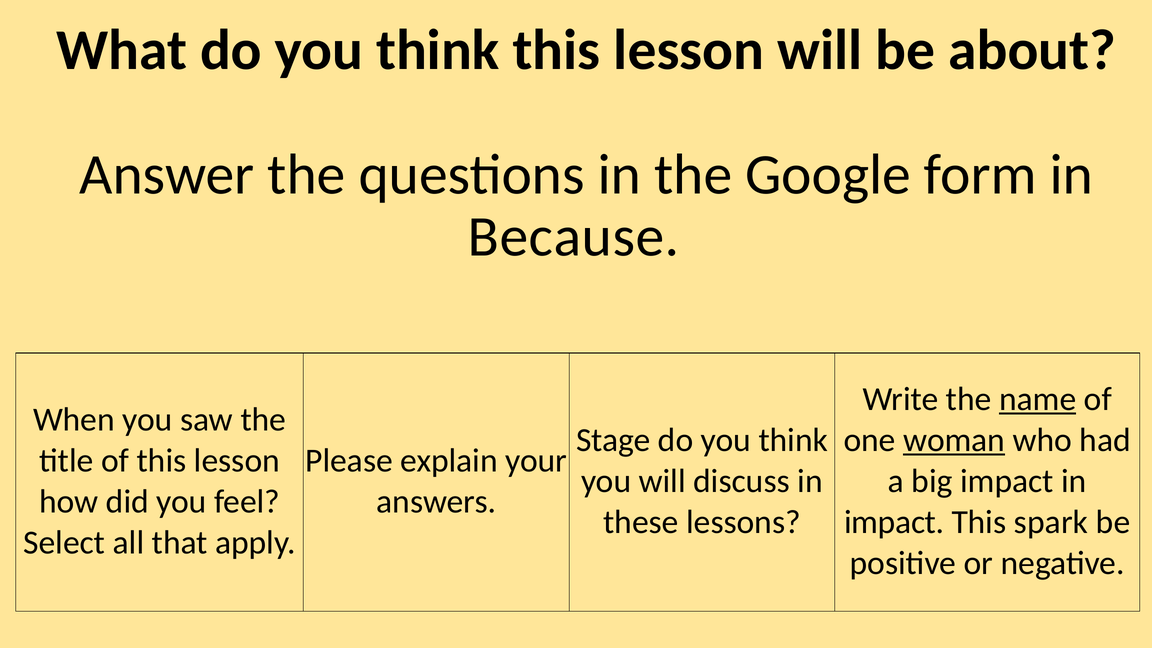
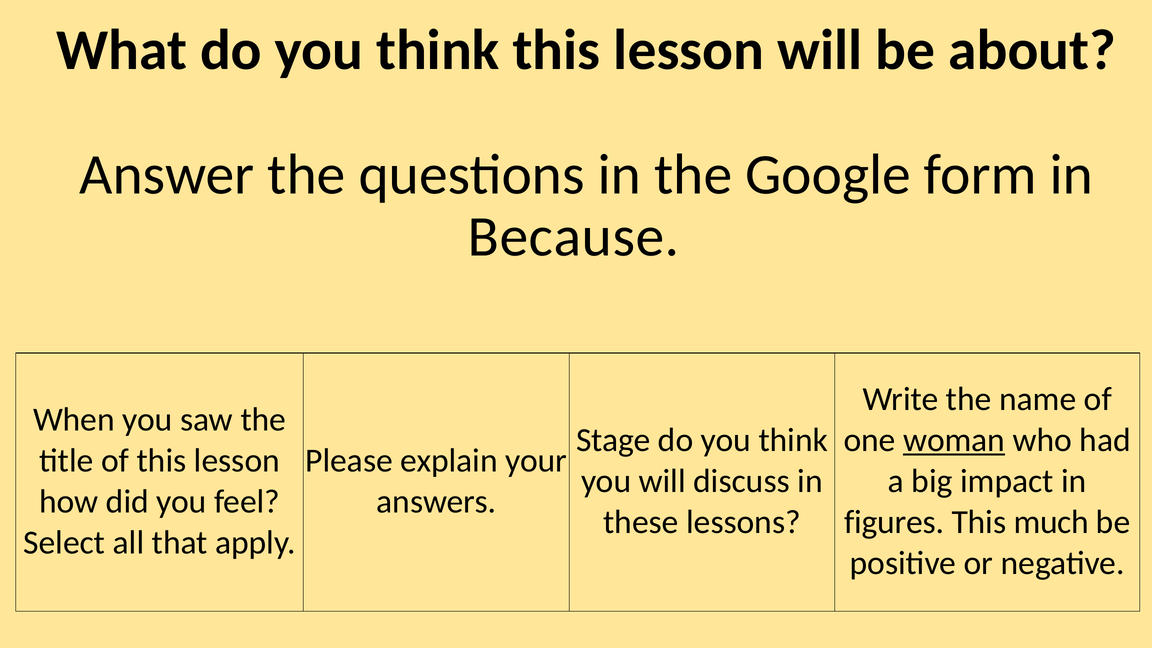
name underline: present -> none (1038, 399)
impact: impact -> figures (894, 522)
spark: spark -> much (1051, 522)
